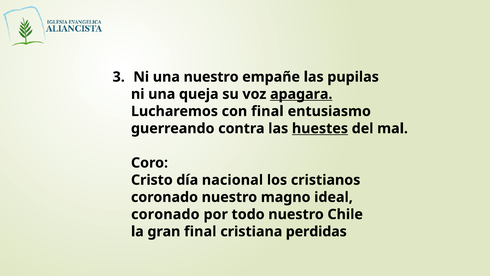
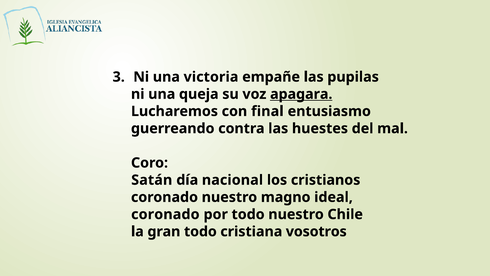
una nuestro: nuestro -> victoria (211, 77)
huestes underline: present -> none (320, 128)
Cristo: Cristo -> Satán (152, 180)
gran final: final -> todo (200, 231)
perdidas: perdidas -> vosotros (316, 231)
